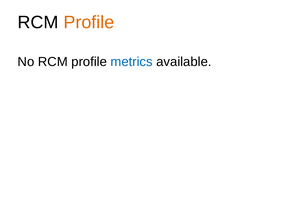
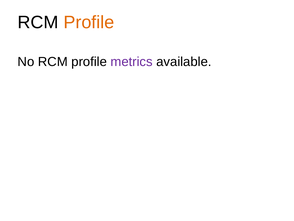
metrics colour: blue -> purple (132, 62)
